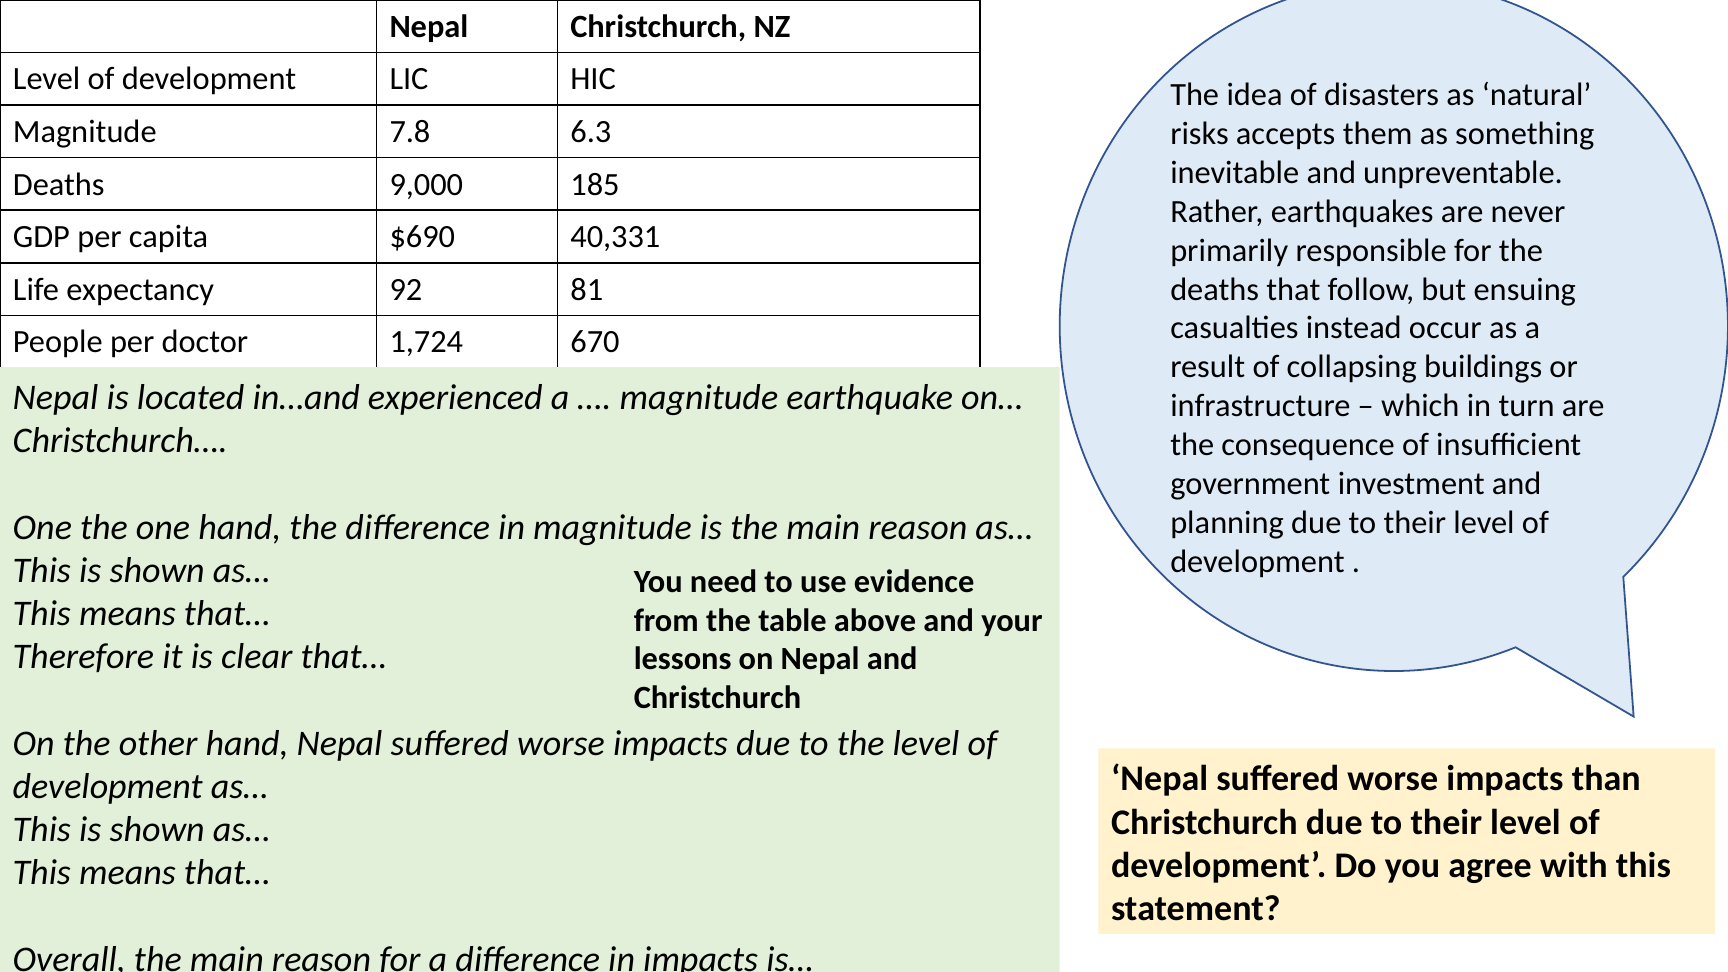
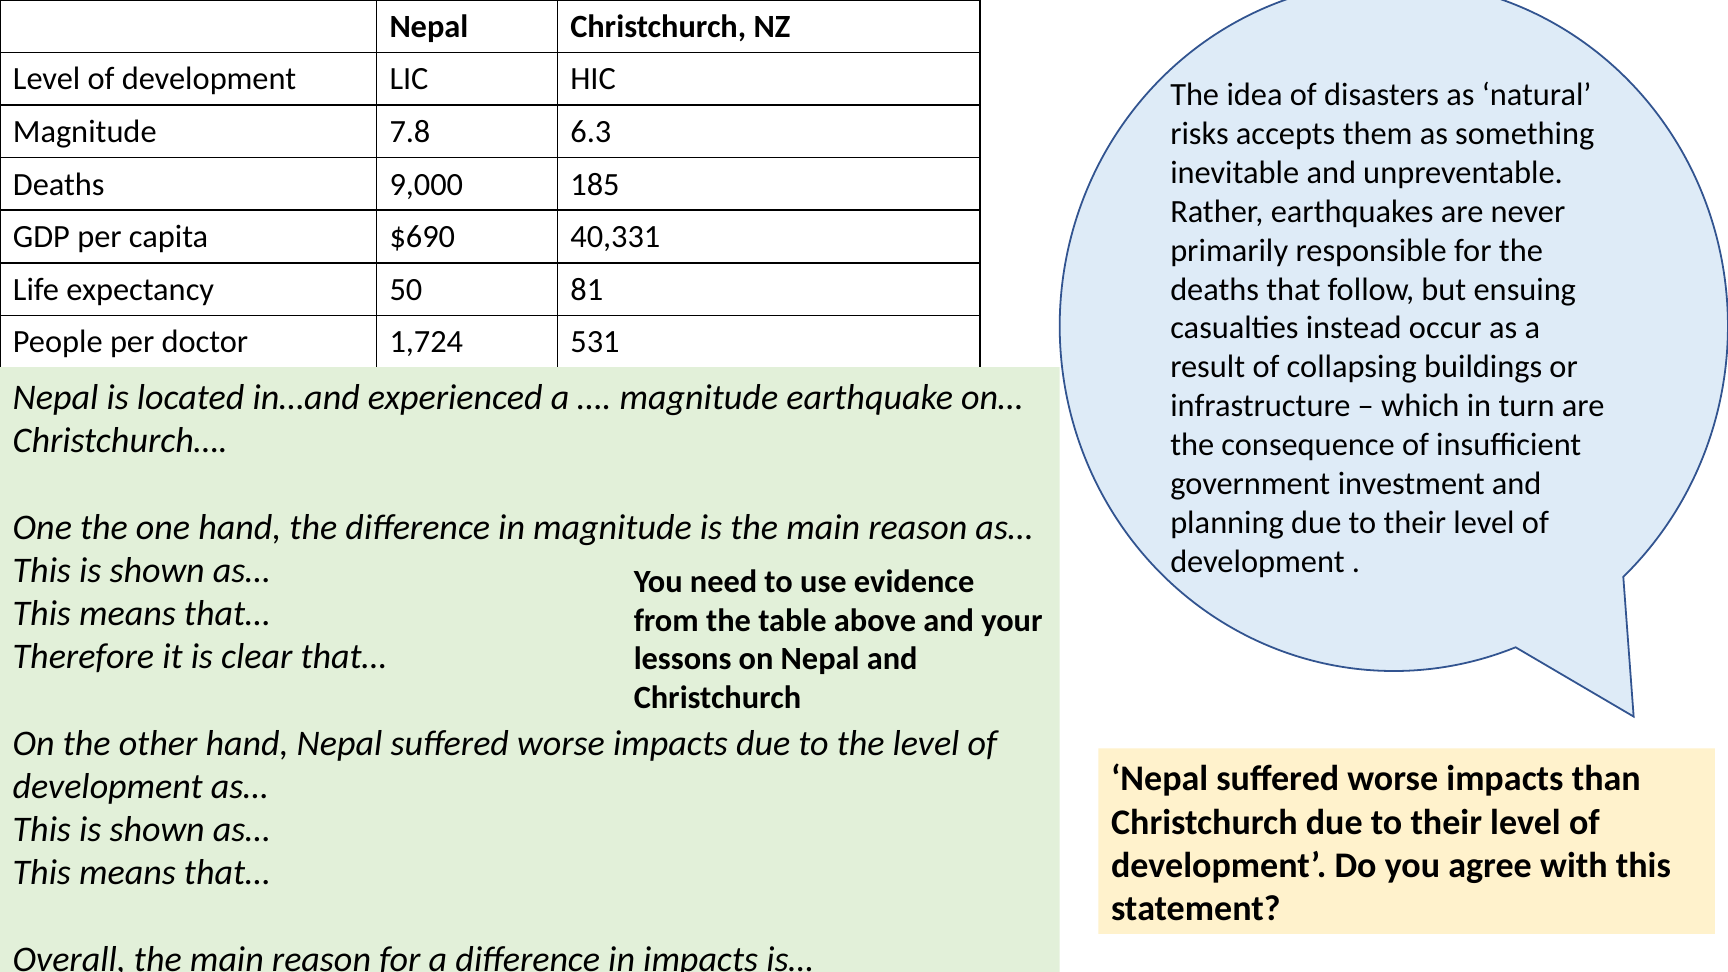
92: 92 -> 50 (406, 289)
670: 670 -> 531 (595, 342)
